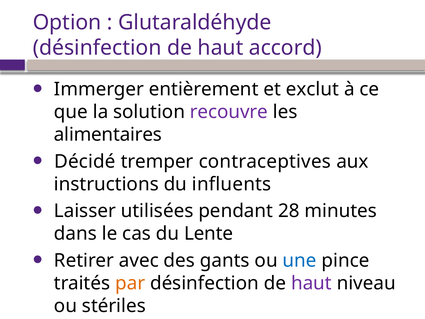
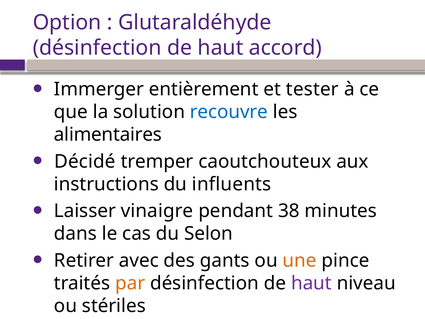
exclut: exclut -> tester (312, 89)
recouvre colour: purple -> blue (229, 112)
contraceptives: contraceptives -> caoutchouteux (265, 161)
utilisées: utilisées -> vinaigre (157, 211)
28: 28 -> 38 (289, 211)
Lente: Lente -> Selon (209, 233)
une colour: blue -> orange (300, 260)
